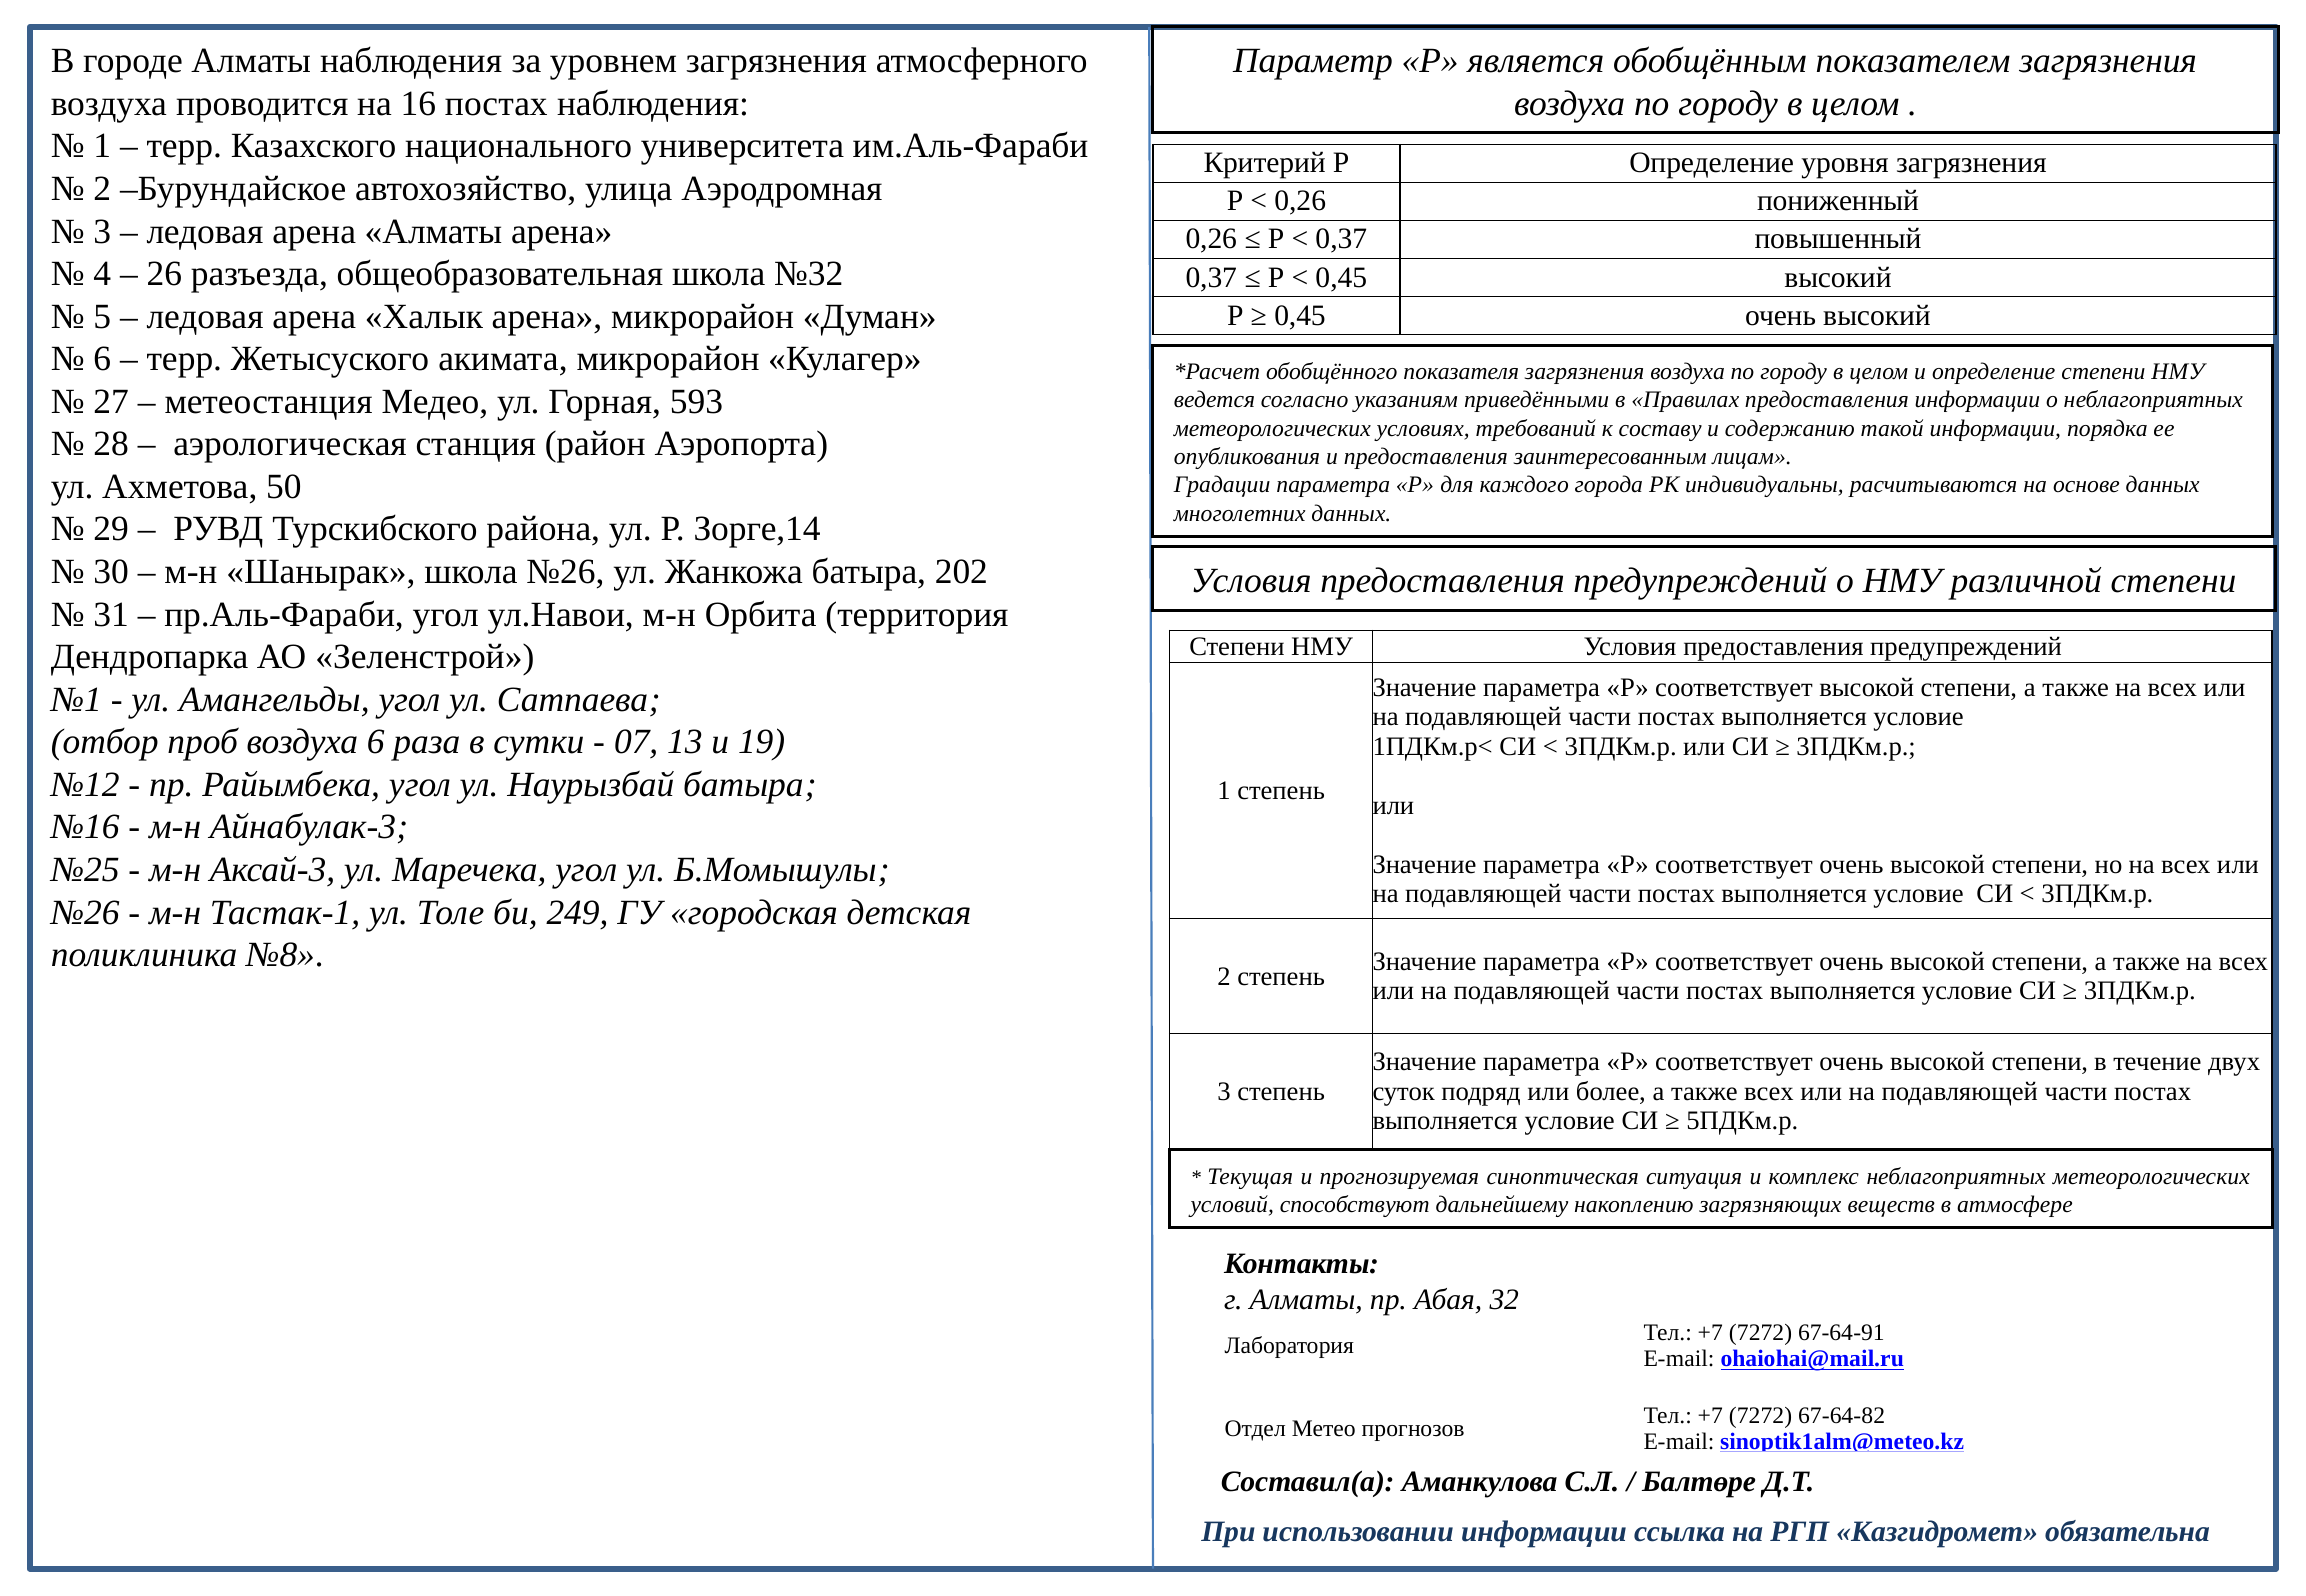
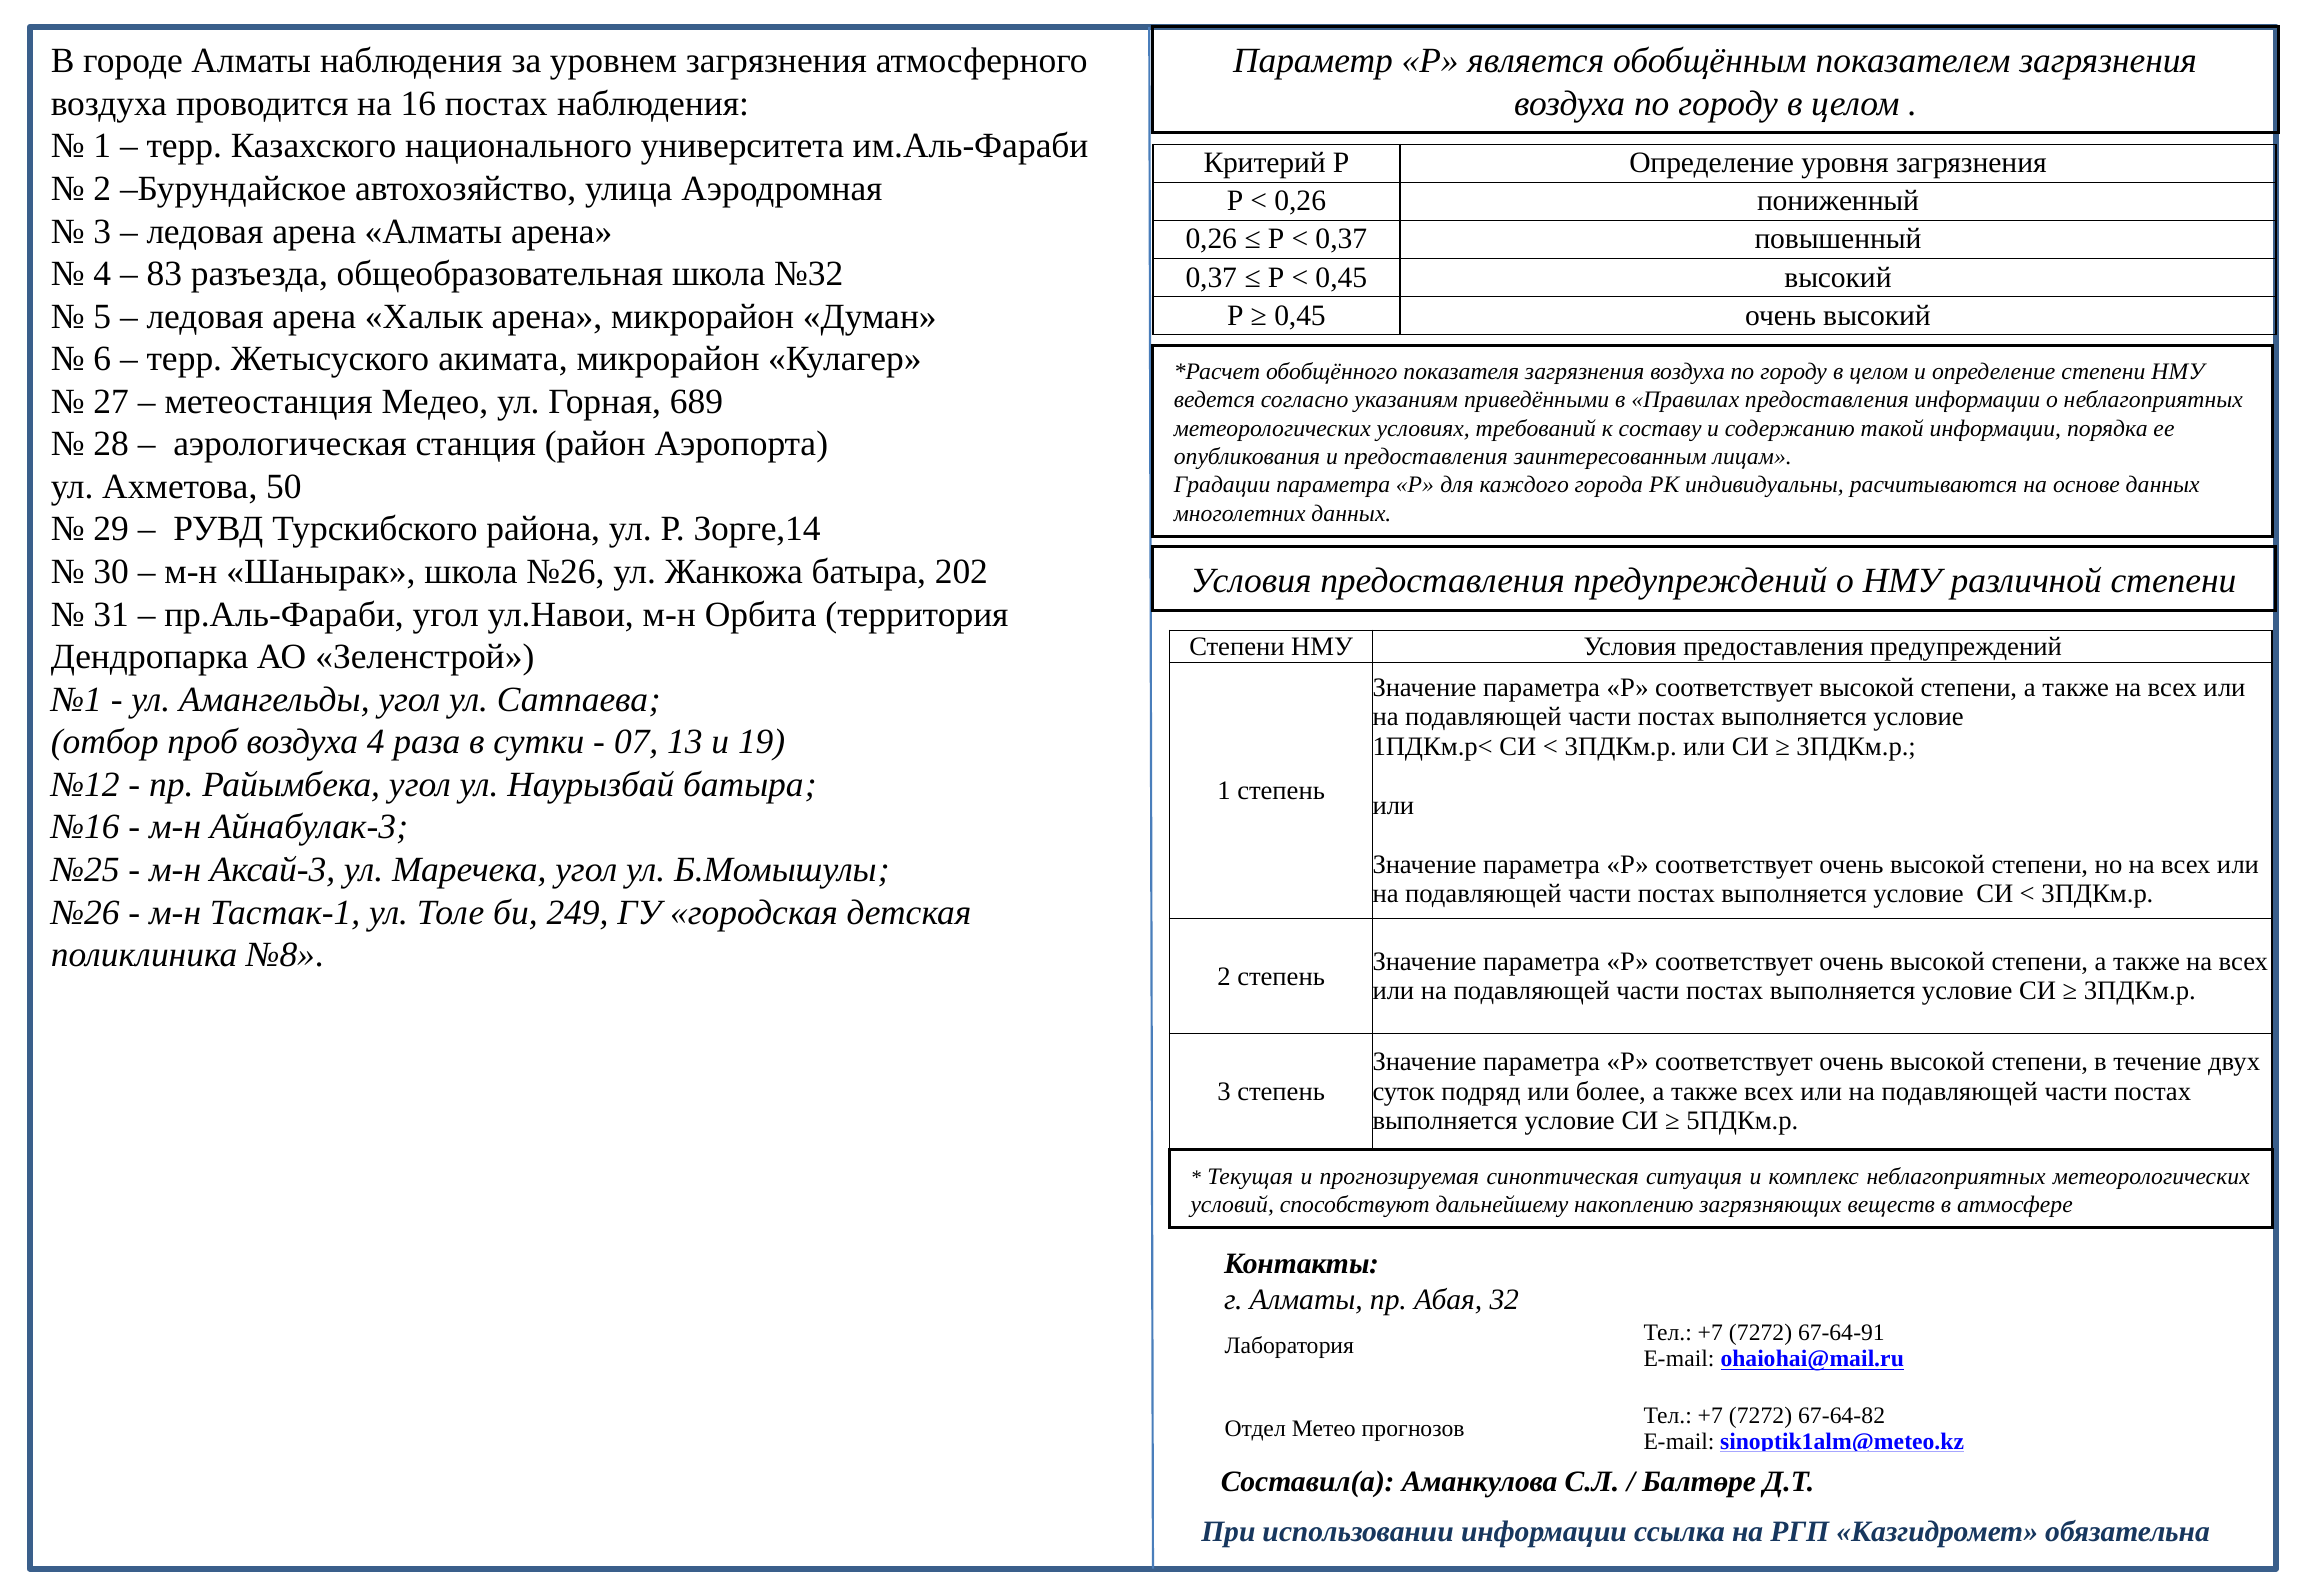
26: 26 -> 83 (164, 274)
593: 593 -> 689 (696, 402)
воздуха 6: 6 -> 4 (376, 742)
